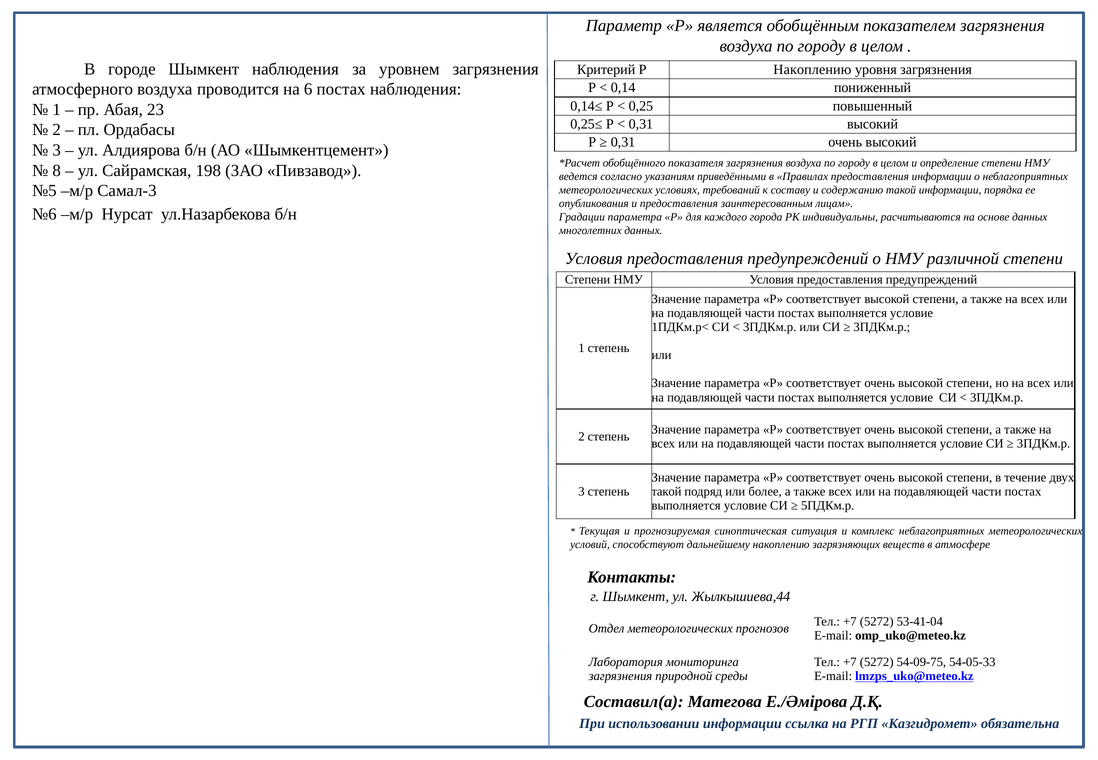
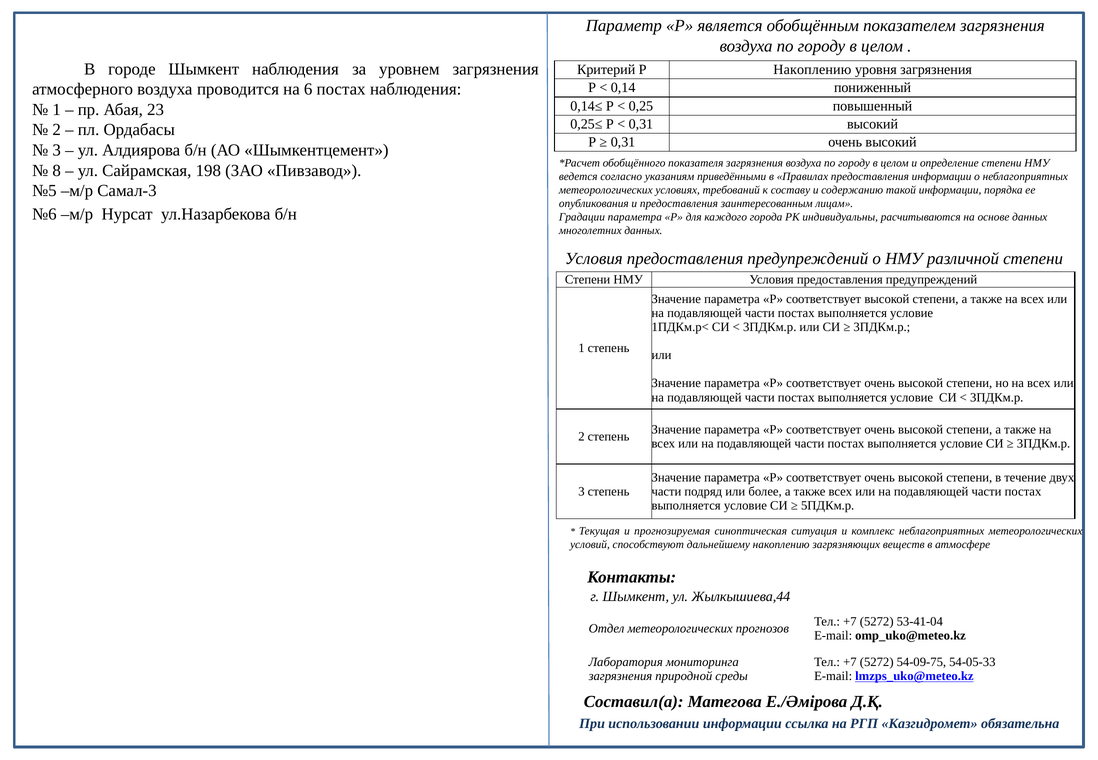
такой: такой -> части (666, 492)
